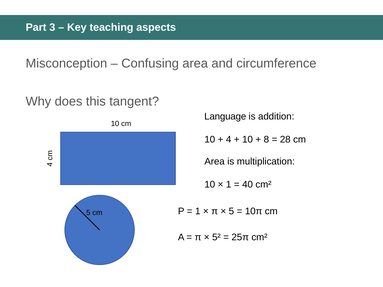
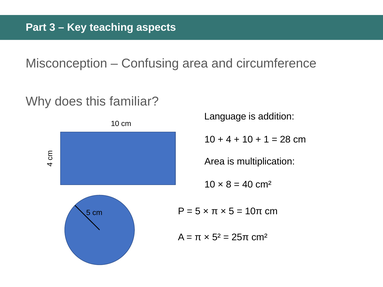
tangent: tangent -> familiar (134, 102)
8: 8 -> 1 (266, 140)
1: 1 -> 8 (229, 185)
1: 1 -> 5 (198, 211)
